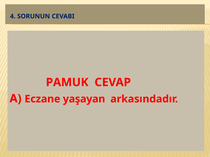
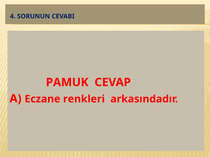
yaşayan: yaşayan -> renkleri (84, 99)
